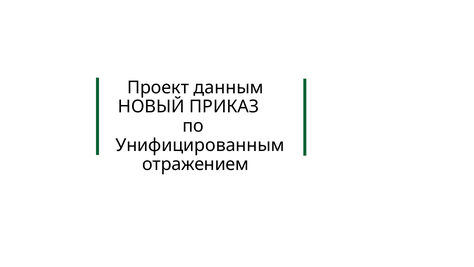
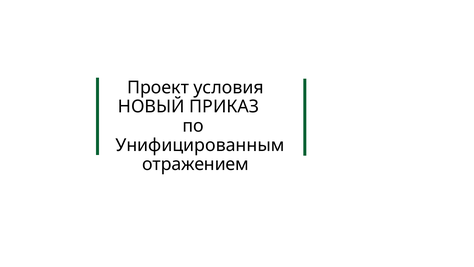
данным: данным -> условия (229, 87)
